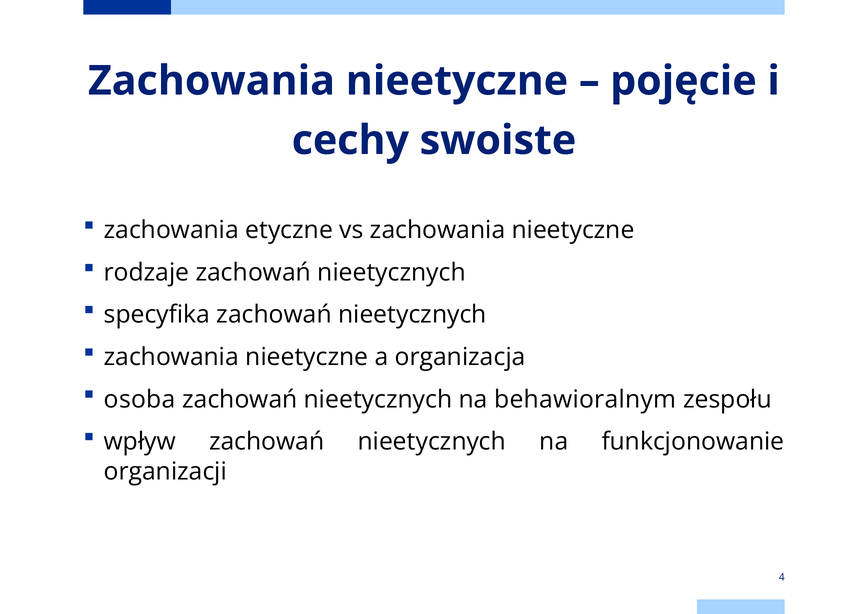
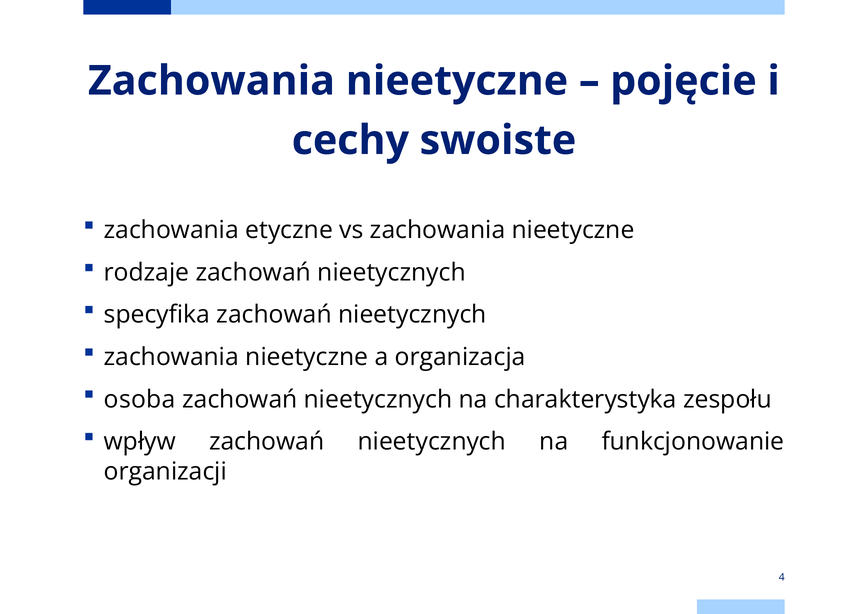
behawioralnym: behawioralnym -> charakterystyka (585, 399)
